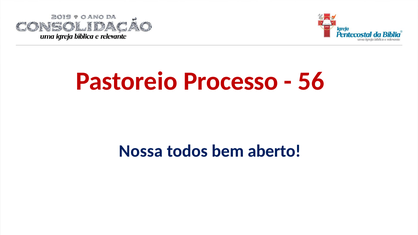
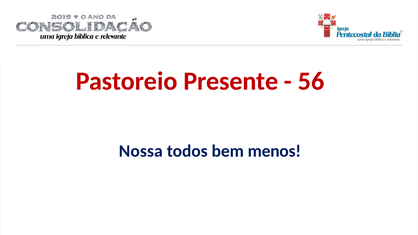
Processo: Processo -> Presente (231, 81)
aberto: aberto -> menos (274, 151)
